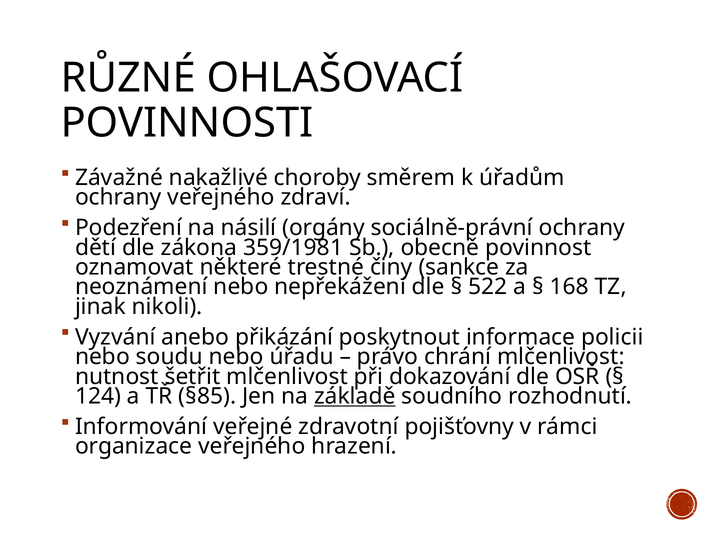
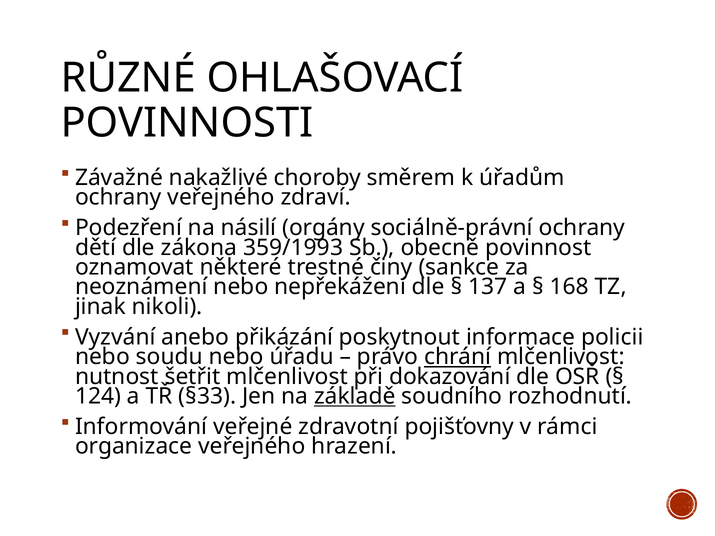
359/1981: 359/1981 -> 359/1993 (293, 248)
522: 522 -> 137 (488, 287)
chrání underline: none -> present (458, 357)
§85: §85 -> §33 (207, 396)
